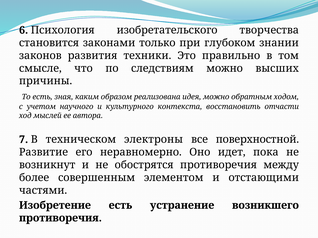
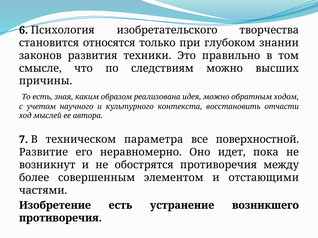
законами: законами -> относятся (109, 43)
электроны: электроны -> параметра (154, 140)
